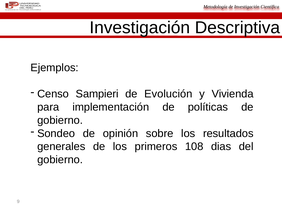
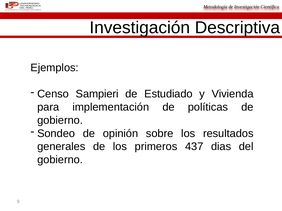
Evolución: Evolución -> Estudiado (168, 94)
108: 108 -> 437 (194, 147)
